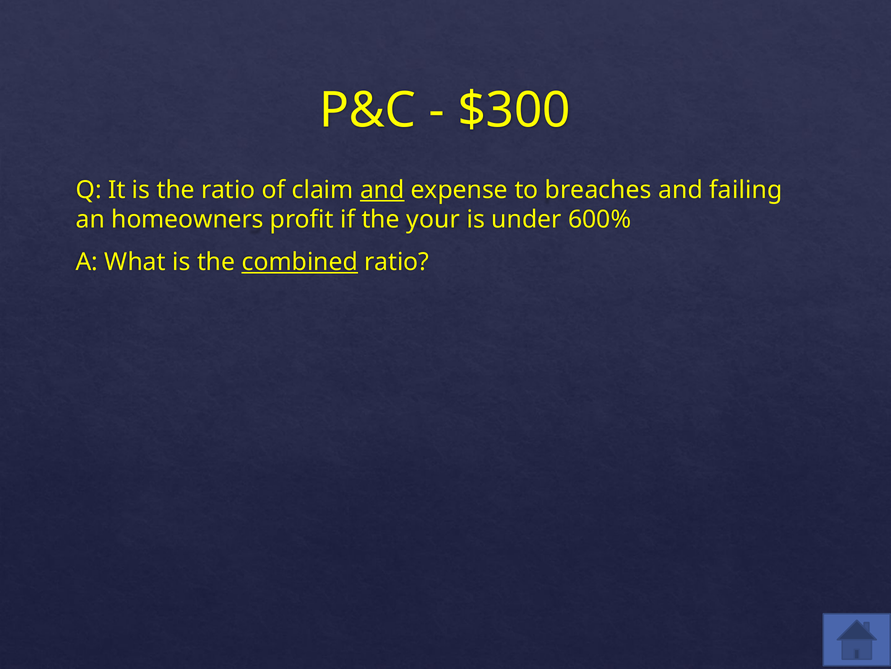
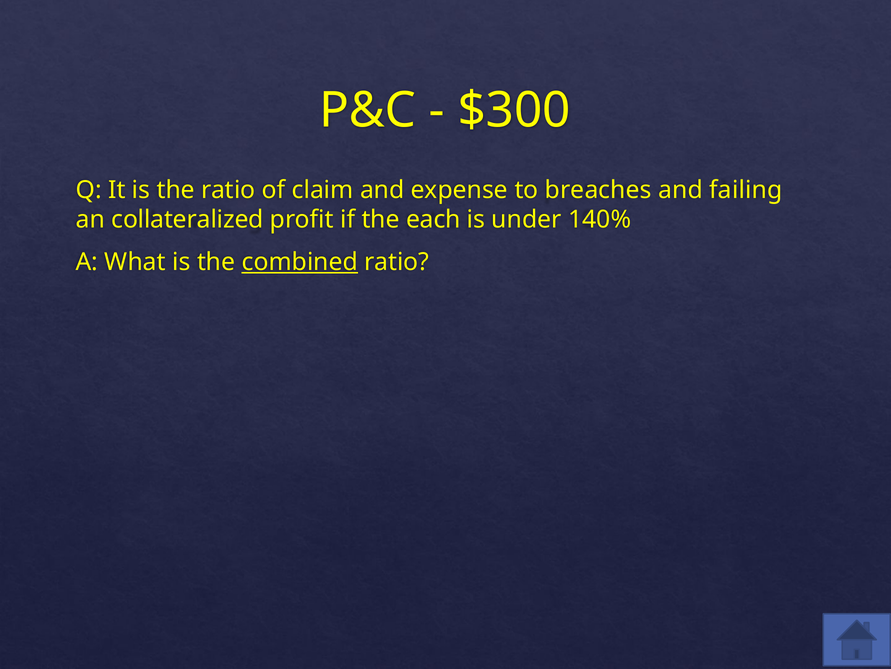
and underline: present -> none (382, 190)
homeowners: homeowners -> collateralized (187, 220)
your: your -> each (433, 220)
600%: 600% -> 140% (600, 220)
